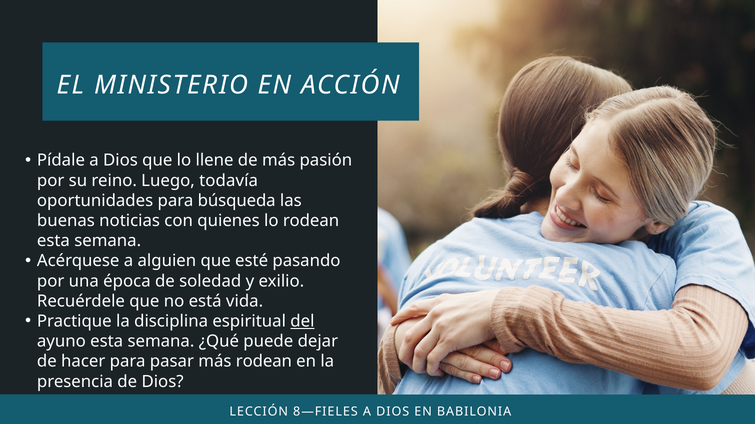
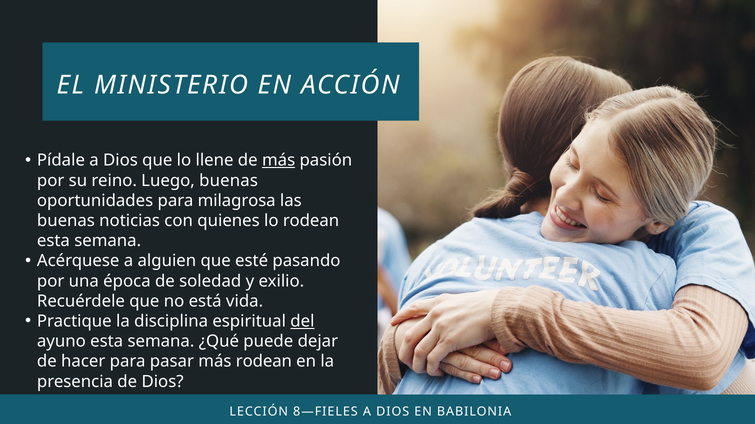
más underline: none -> present (279, 161)
Luego todavía: todavía -> buenas (229, 181)
búsqueda: búsqueda -> milagrosa (237, 201)
